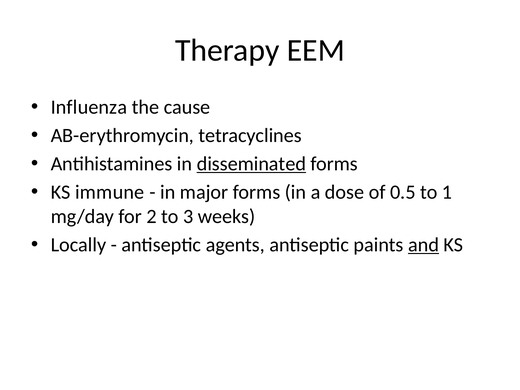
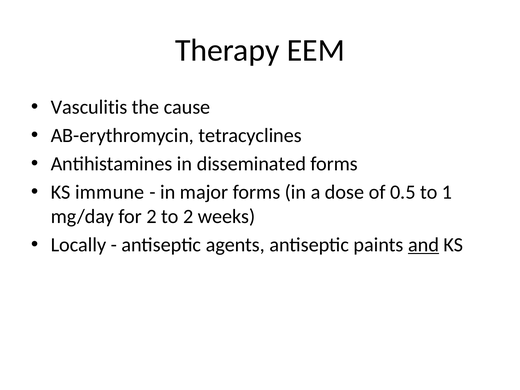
Influenza: Influenza -> Vasculitis (89, 107)
disseminated underline: present -> none (251, 164)
to 3: 3 -> 2 (188, 216)
